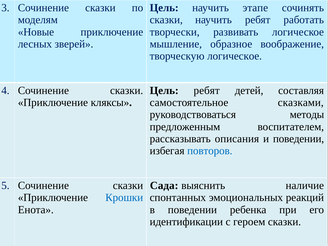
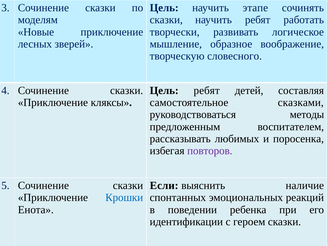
творческую логическое: логическое -> словесного (235, 56)
описания: описания -> любимых (237, 139)
и поведении: поведении -> поросенка (298, 139)
повторов colour: blue -> purple (210, 151)
Сада: Сада -> Если (164, 186)
